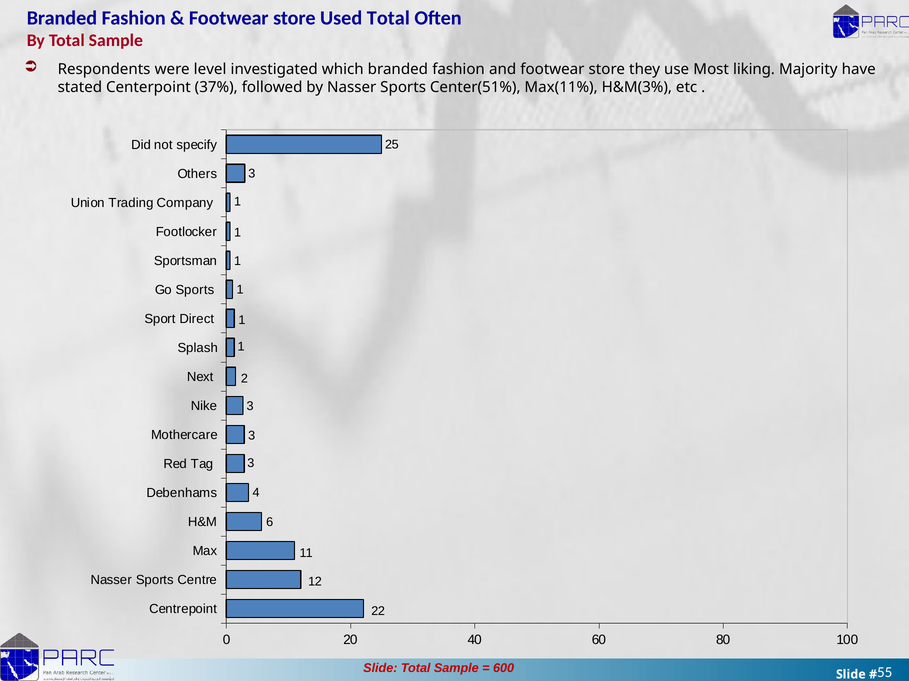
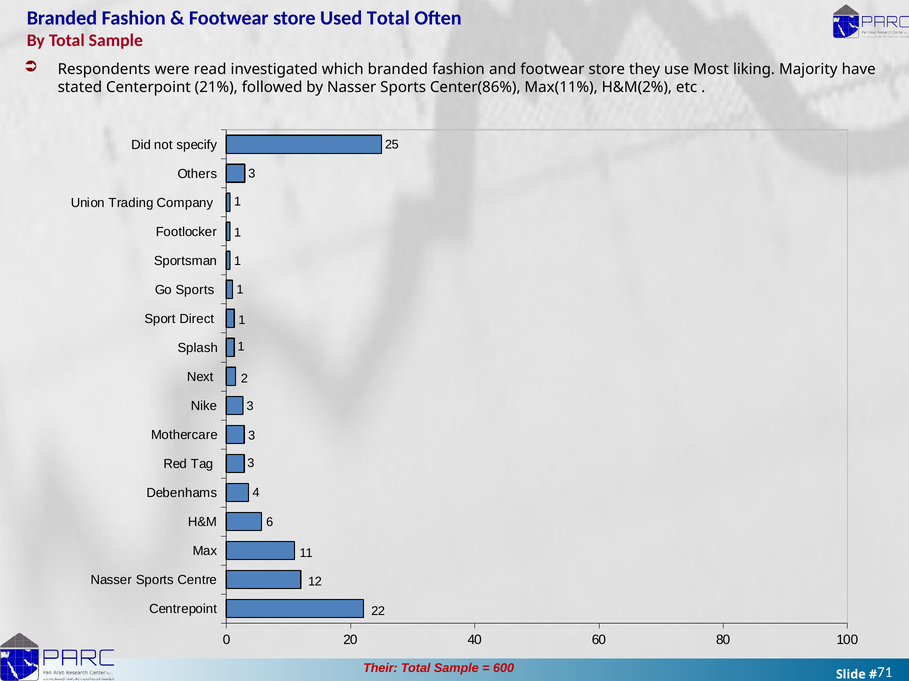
level: level -> read (210, 69)
37%: 37% -> 21% (216, 87)
Center(51%: Center(51% -> Center(86% (475, 87)
H&M(3%: H&M(3% -> H&M(2% (637, 87)
Slide: Slide -> Their (380, 669)
55: 55 -> 71 (885, 673)
